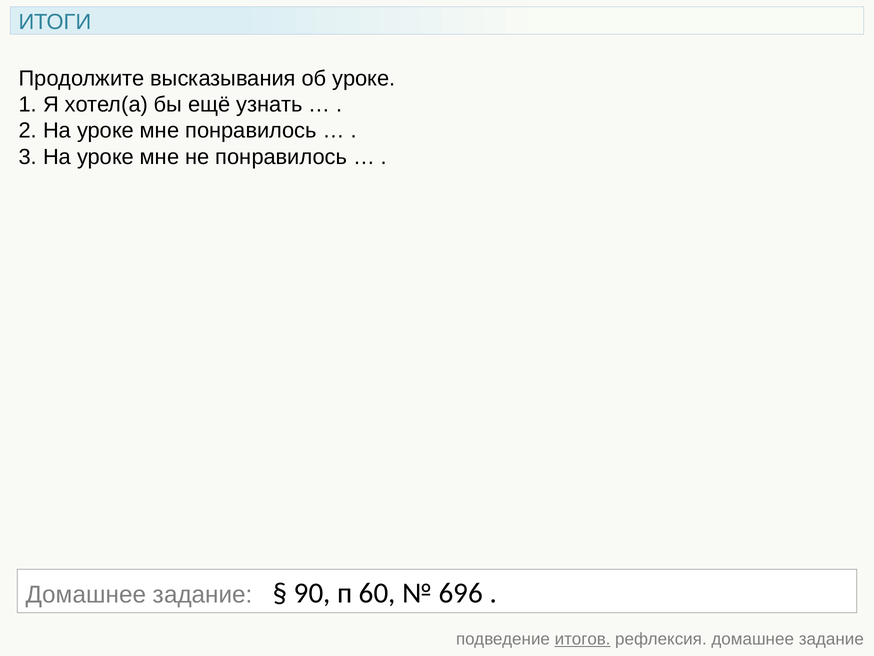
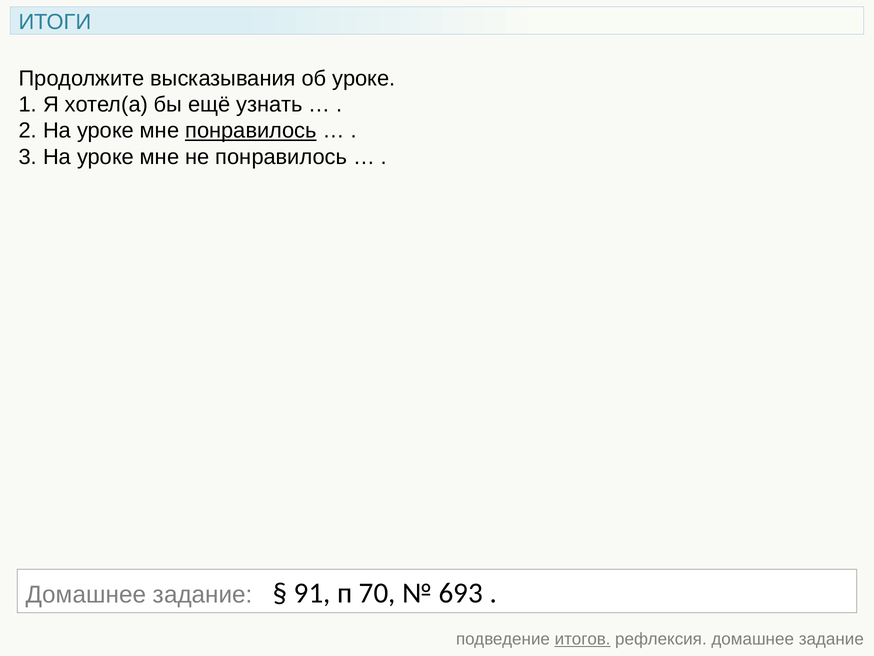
понравилось underline: none -> present (251, 131)
90: 90 -> 91 (312, 592)
60: 60 -> 70 (377, 592)
696: 696 -> 693 (461, 592)
